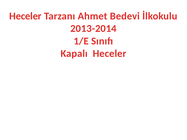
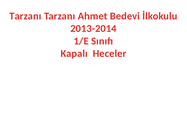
Heceler: Heceler -> Tarzanı (25, 16)
